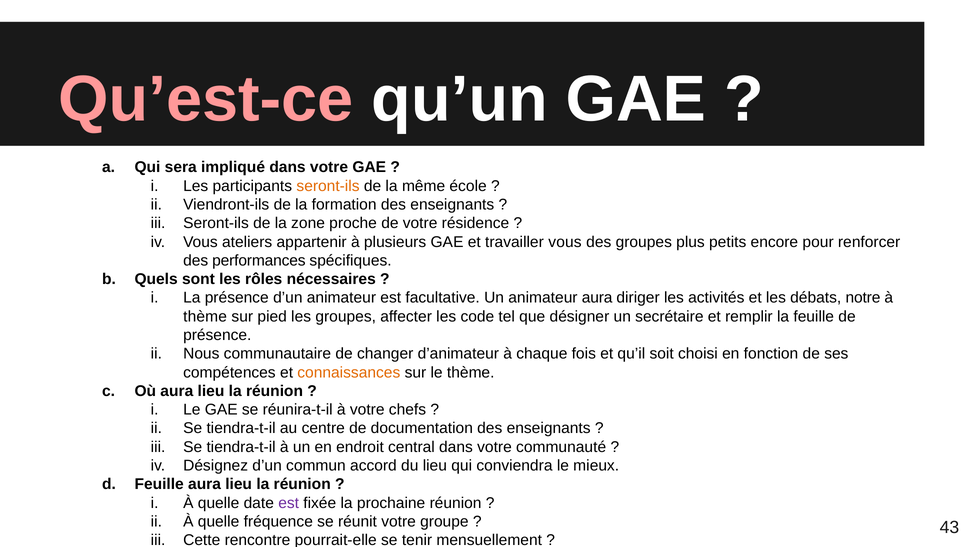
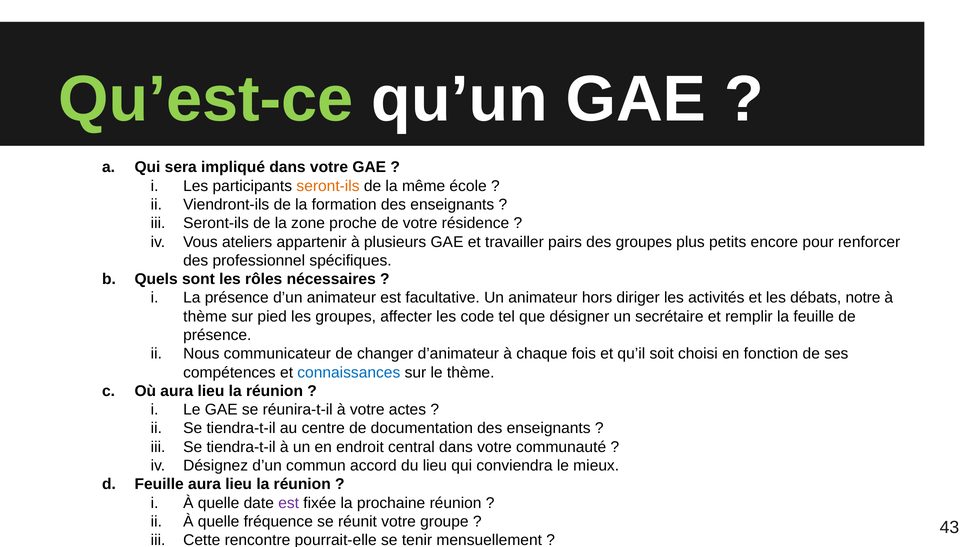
Qu’est-ce colour: pink -> light green (206, 99)
travailler vous: vous -> pairs (565, 242)
performances: performances -> professionnel (259, 261)
animateur aura: aura -> hors (597, 298)
communautaire: communautaire -> communicateur (277, 354)
connaissances colour: orange -> blue (349, 373)
chefs: chefs -> actes (407, 410)
